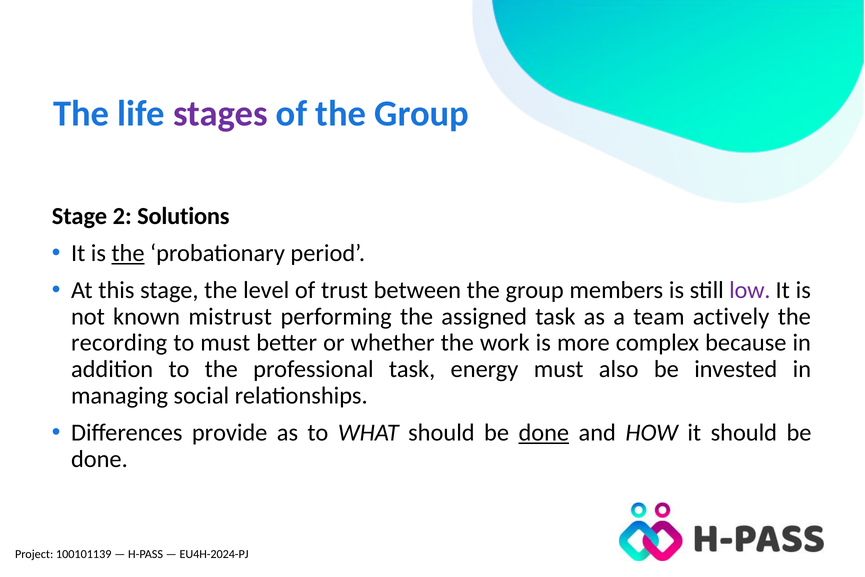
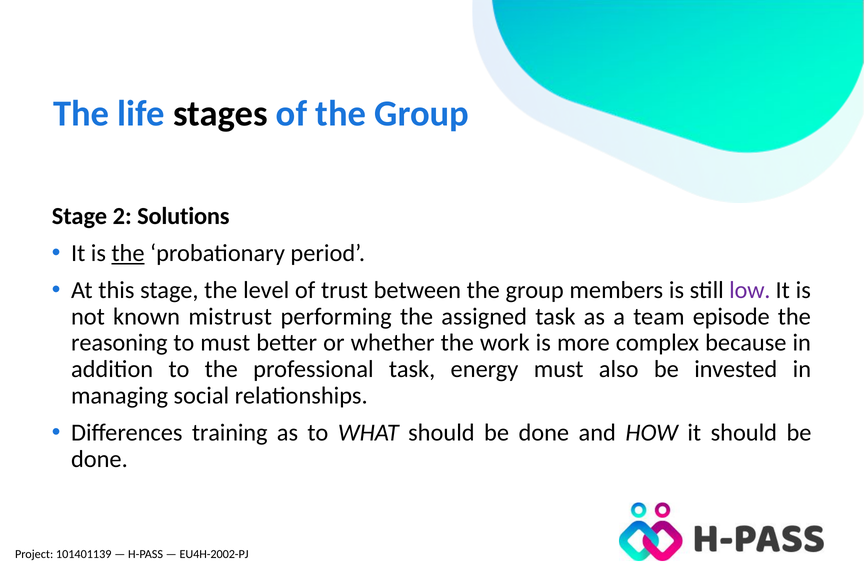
stages colour: purple -> black (220, 113)
actively: actively -> episode (731, 316)
recording: recording -> reasoning (119, 343)
provide: provide -> training (230, 432)
done underline: present -> none (544, 432)
100101139: 100101139 -> 101401139 (84, 554)
EU4H-2024-PJ: EU4H-2024-PJ -> EU4H-2002-PJ (214, 554)
